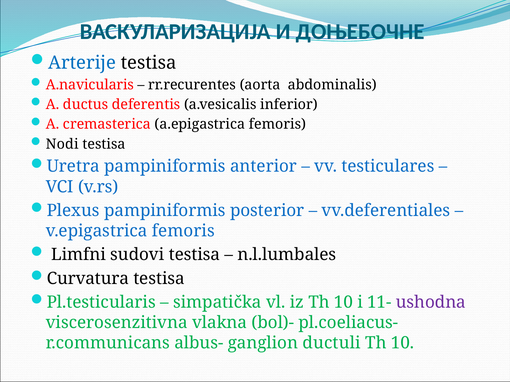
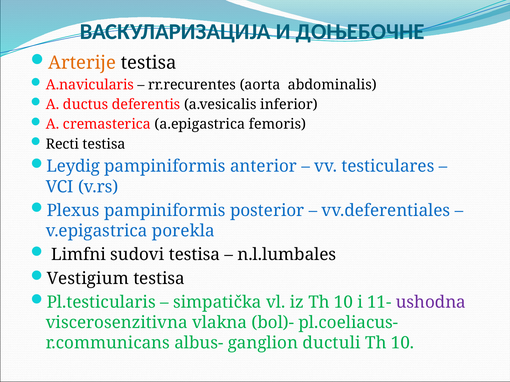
Arterije colour: blue -> orange (82, 63)
Nodi: Nodi -> Recti (62, 144)
Uretra: Uretra -> Leydig (73, 167)
v.epigastrica femoris: femoris -> porekla (183, 231)
Curvatura: Curvatura -> Vestigium (88, 279)
